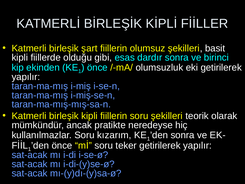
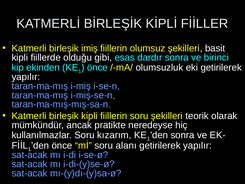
şart: şart -> imiş (90, 48)
teker: teker -> alanı (126, 145)
